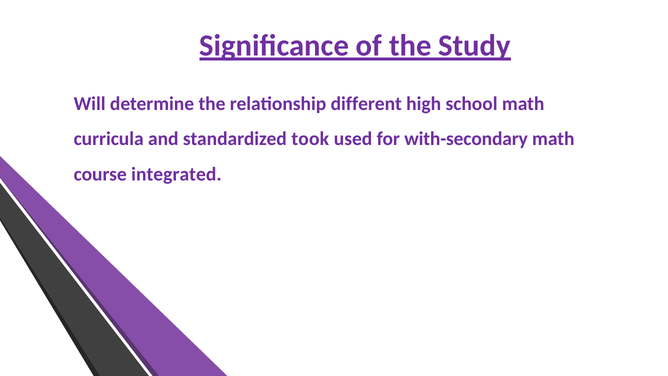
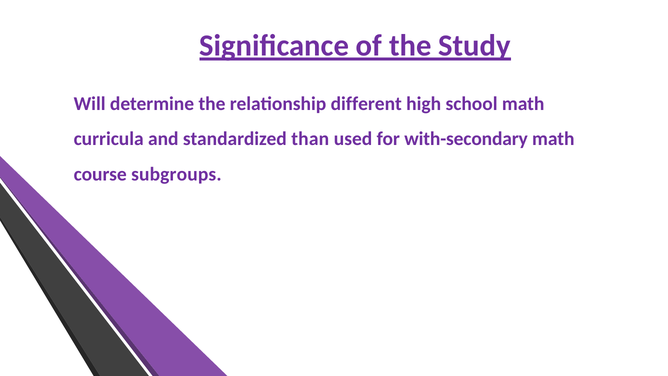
took: took -> than (310, 139)
integrated: integrated -> subgroups (176, 174)
